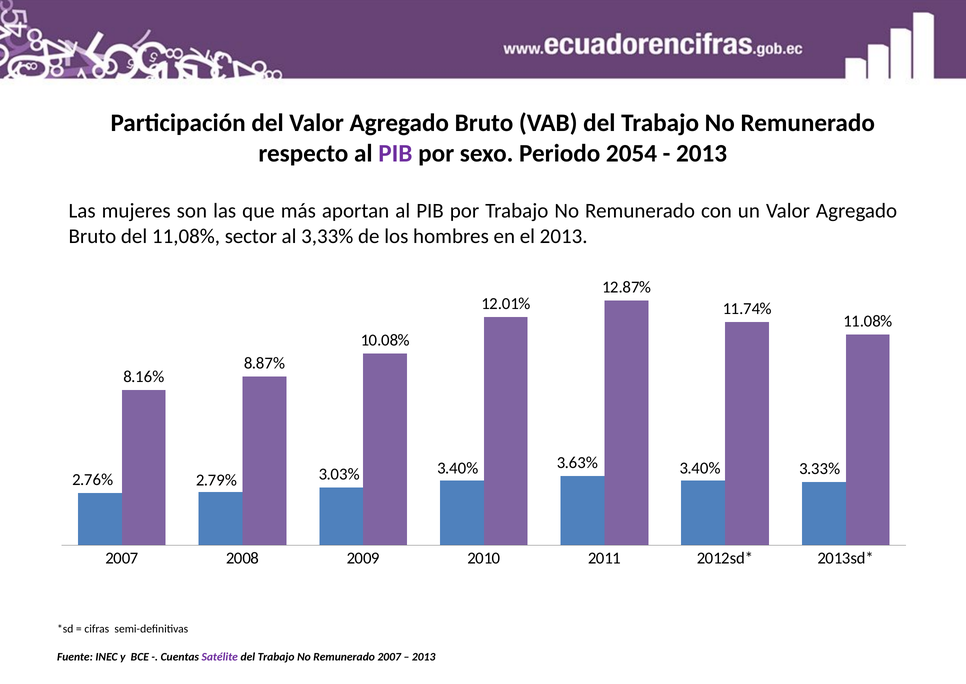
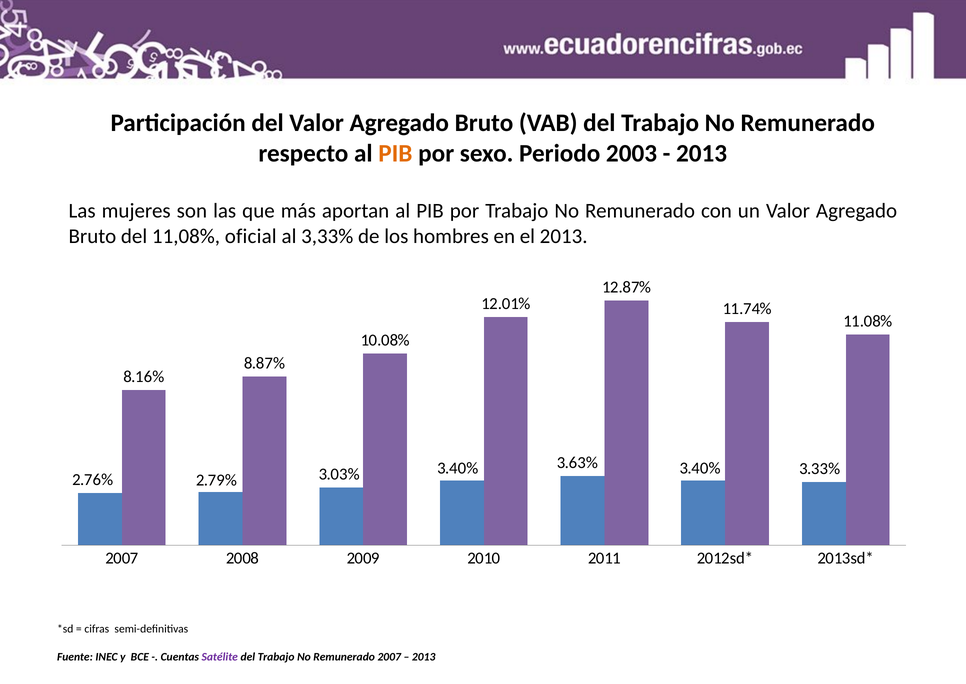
PIB colour: purple -> orange (395, 153)
2054: 2054 -> 2003 (632, 153)
sector: sector -> oficial (251, 236)
